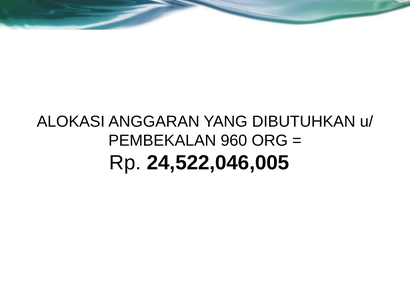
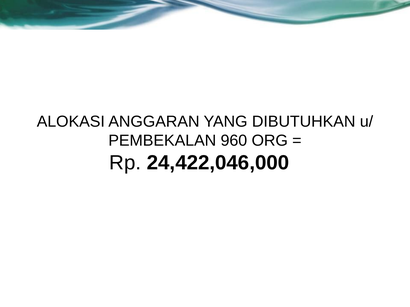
24,522,046,005: 24,522,046,005 -> 24,422,046,000 (218, 163)
